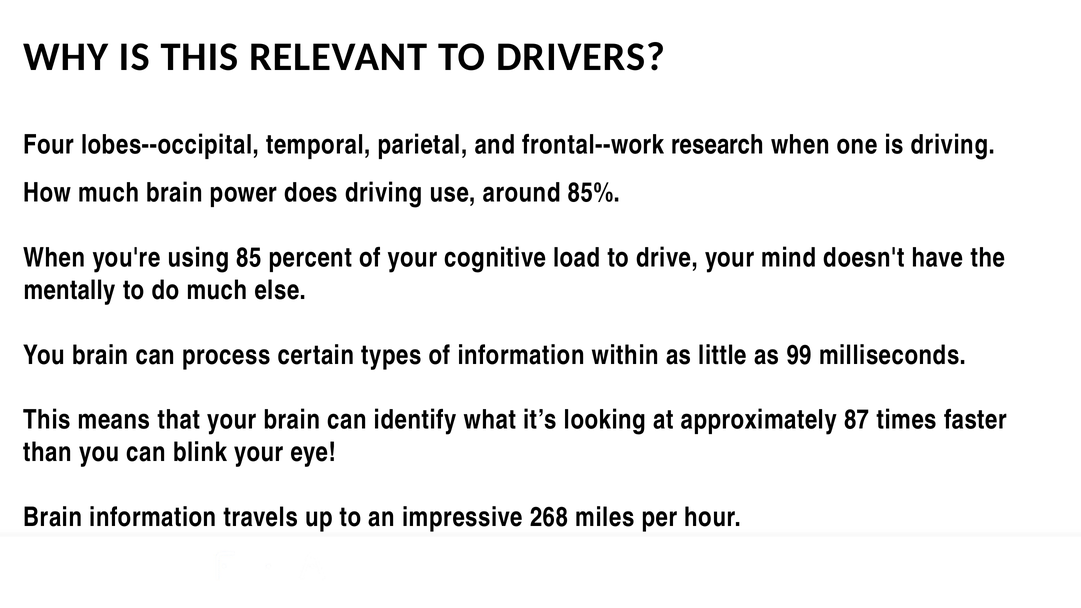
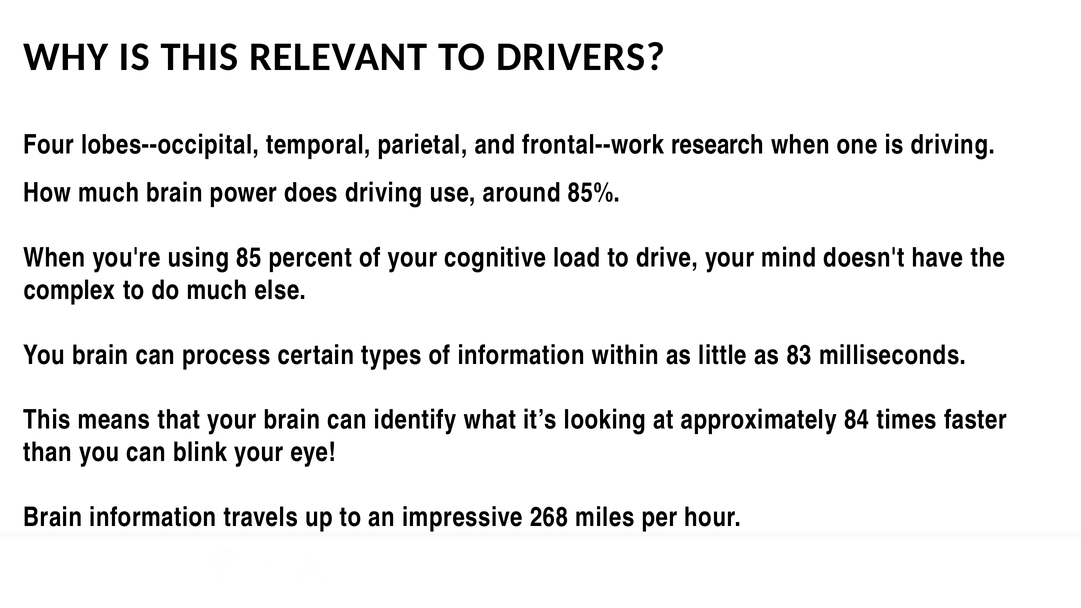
mentally: mentally -> complex (70, 290)
99: 99 -> 83 (799, 355)
87: 87 -> 84 (857, 420)
